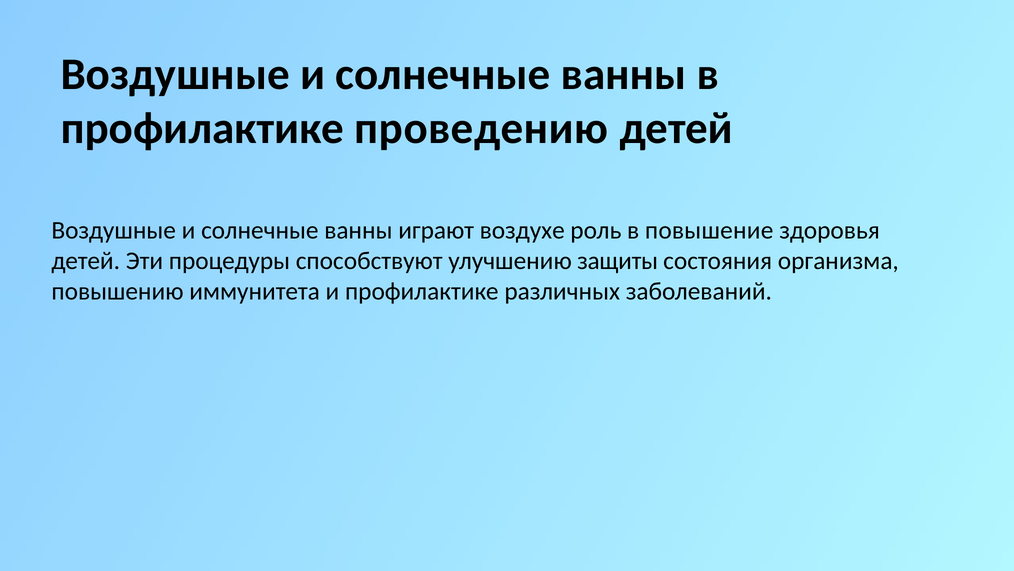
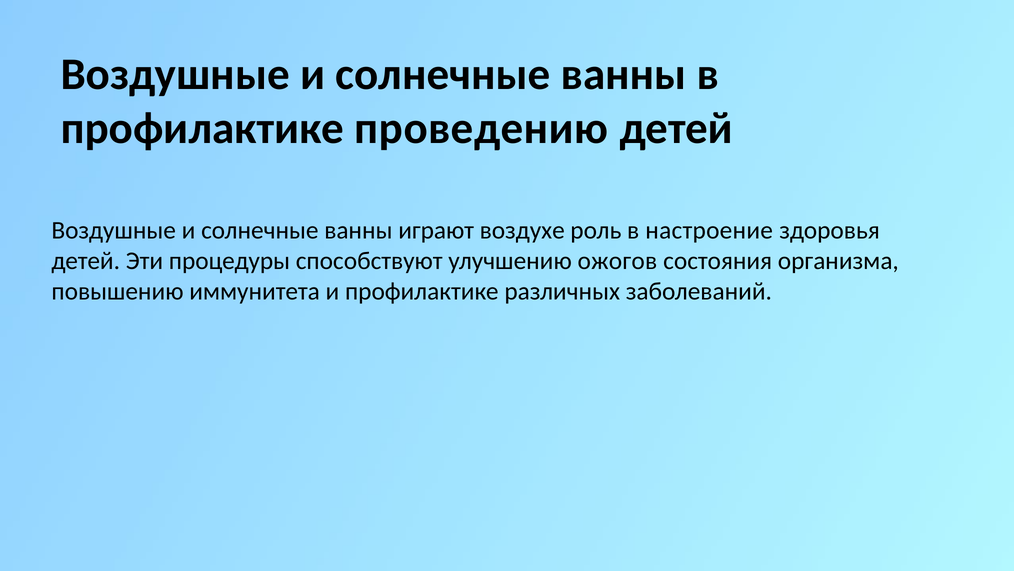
повышение: повышение -> настроение (709, 230)
защиты: защиты -> ожогов (617, 261)
